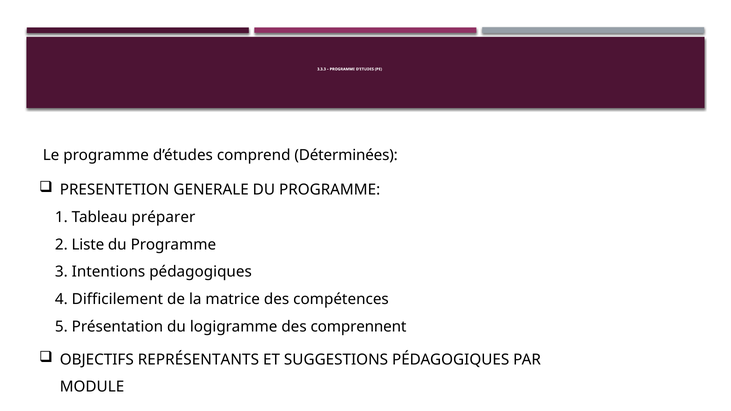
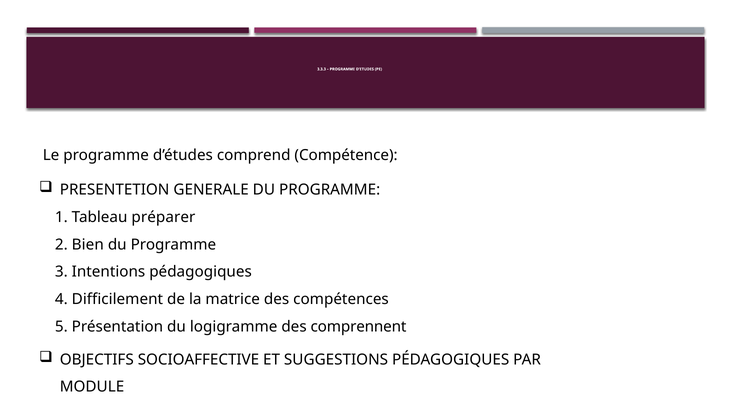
Déterminées: Déterminées -> Compétence (346, 156)
Liste: Liste -> Bien (88, 245)
REPRÉSENTANTS: REPRÉSENTANTS -> SOCIOAFFECTIVE (198, 360)
